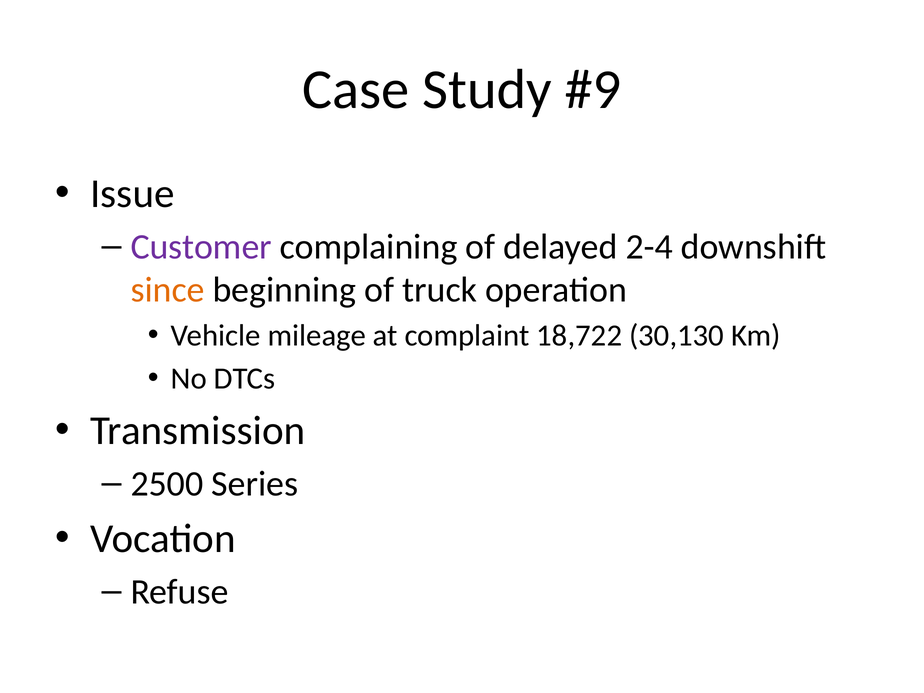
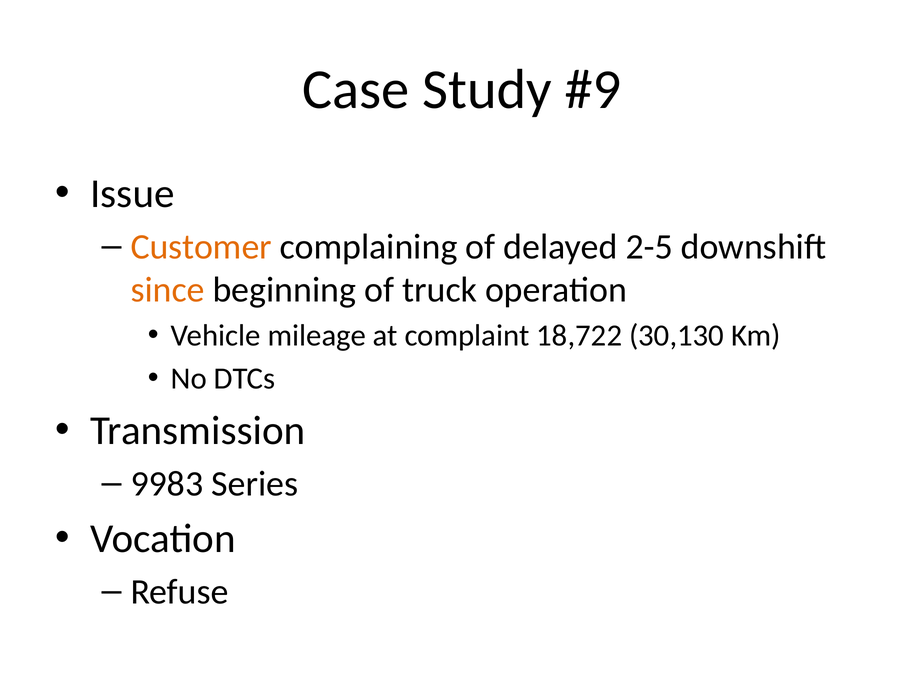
Customer colour: purple -> orange (201, 247)
2-4: 2-4 -> 2-5 (649, 247)
2500: 2500 -> 9983 (167, 484)
